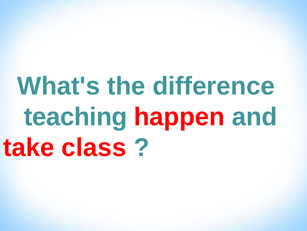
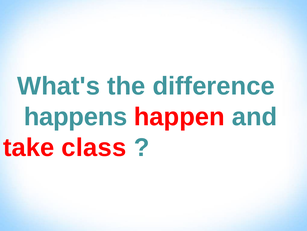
teaching: teaching -> happens (76, 116)
